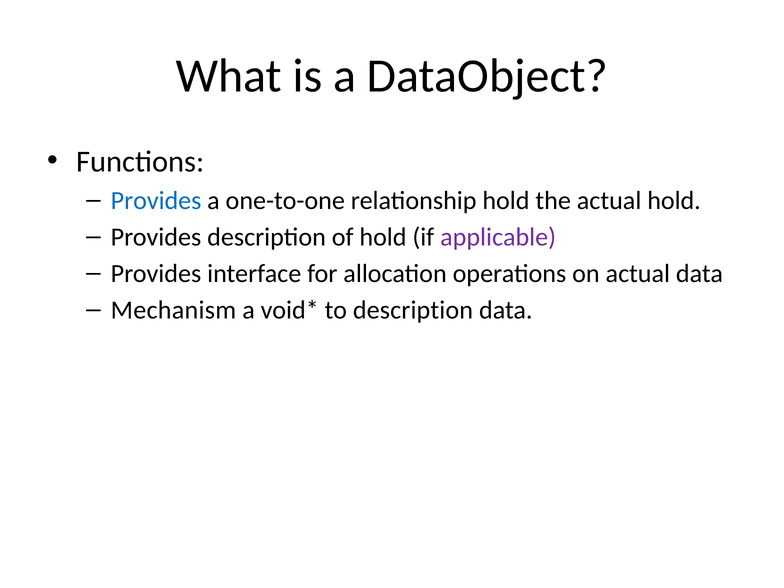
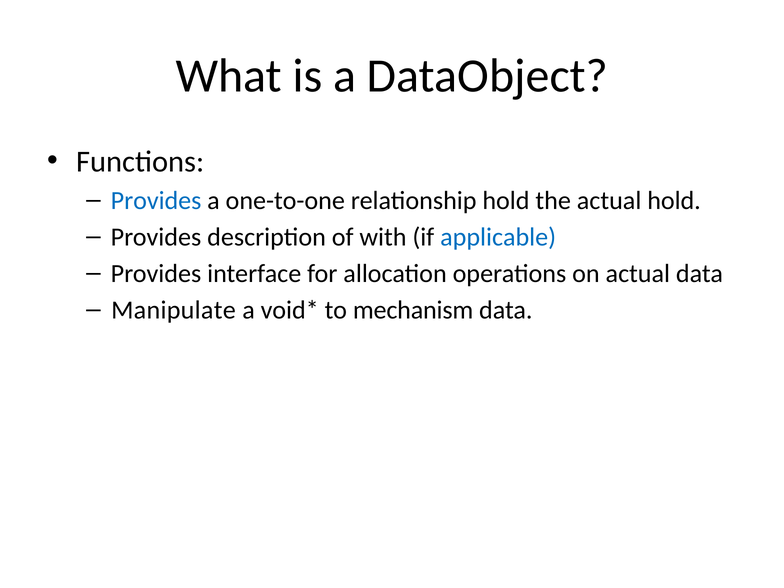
of hold: hold -> with (383, 237)
applicable colour: purple -> blue (498, 237)
Mechanism: Mechanism -> Manipulate (173, 310)
to description: description -> mechanism (413, 310)
